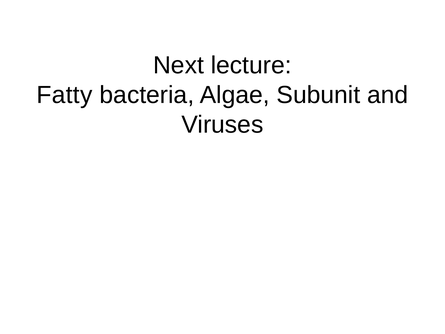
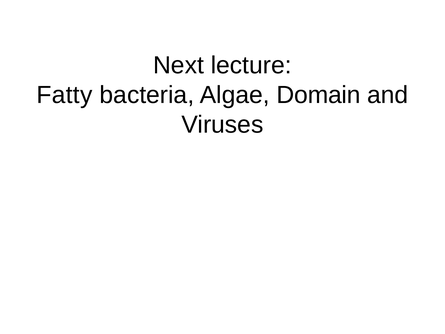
Subunit: Subunit -> Domain (319, 95)
